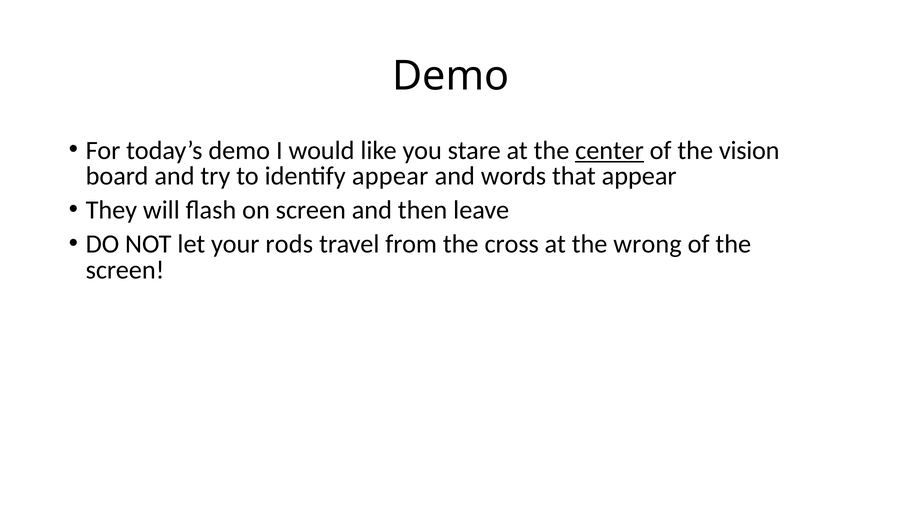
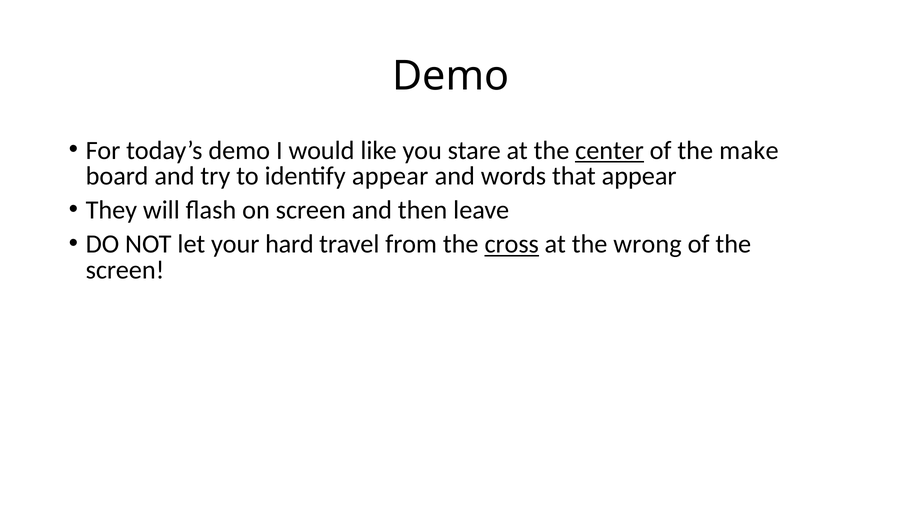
vision: vision -> make (749, 150)
rods: rods -> hard (289, 244)
cross underline: none -> present (512, 244)
